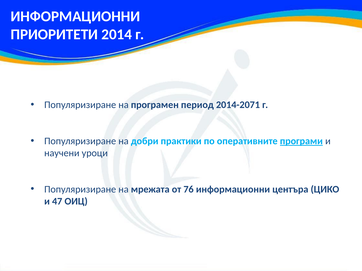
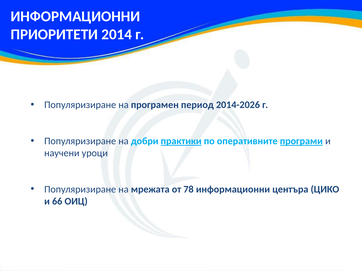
2014-2071: 2014-2071 -> 2014-2026 (238, 105)
практики underline: none -> present (181, 141)
76: 76 -> 78 (189, 190)
47: 47 -> 66 (57, 202)
